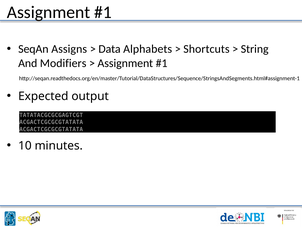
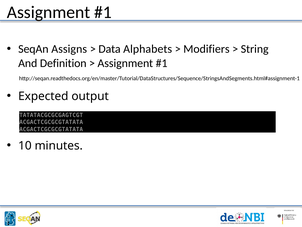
Shortcuts: Shortcuts -> Modifiers (206, 49)
Modifiers: Modifiers -> Definition (63, 63)
